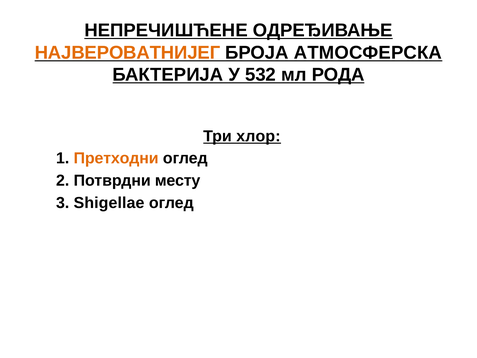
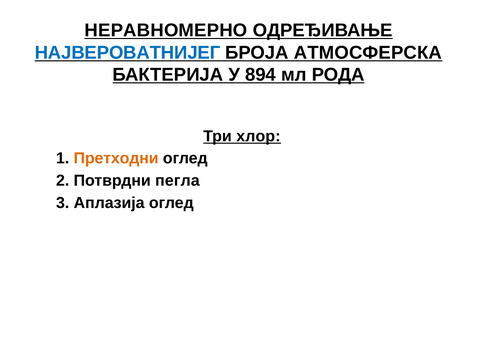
НЕПРЕЧИШЋЕНЕ: НЕПРЕЧИШЋЕНЕ -> НЕРАВНОМЕРНО (166, 30)
НАЈВЕРОВАТНИЈЕГ colour: orange -> blue (127, 53)
532: 532 -> 894 (261, 75)
месту: месту -> пегла (177, 181)
Shigellae: Shigellae -> Аплазија (109, 203)
